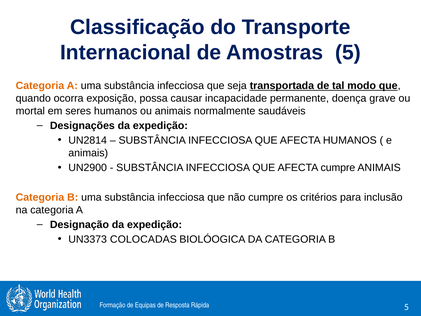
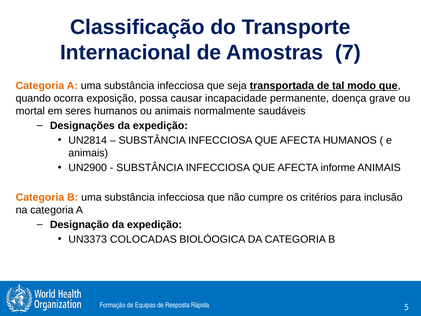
Amostras 5: 5 -> 7 (348, 52)
AFECTA cumpre: cumpre -> informe (338, 168)
